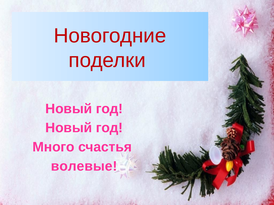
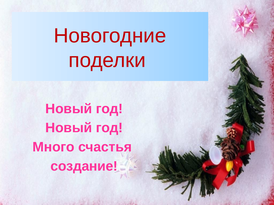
волевые: волевые -> создание (84, 167)
